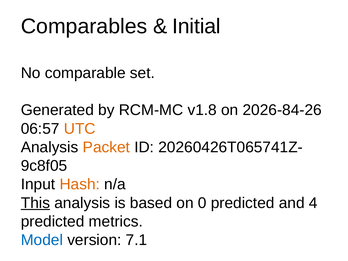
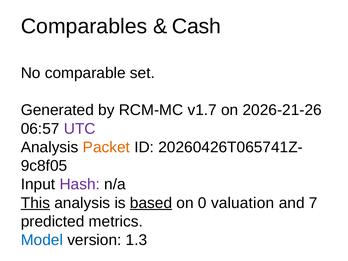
Initial: Initial -> Cash (196, 26)
v1.8: v1.8 -> v1.7 (202, 110)
2026-84-26: 2026-84-26 -> 2026-21-26 (282, 110)
UTC colour: orange -> purple (80, 129)
Hash colour: orange -> purple (80, 184)
based underline: none -> present (151, 203)
0 predicted: predicted -> valuation (243, 203)
4: 4 -> 7 (313, 203)
7.1: 7.1 -> 1.3 (136, 240)
